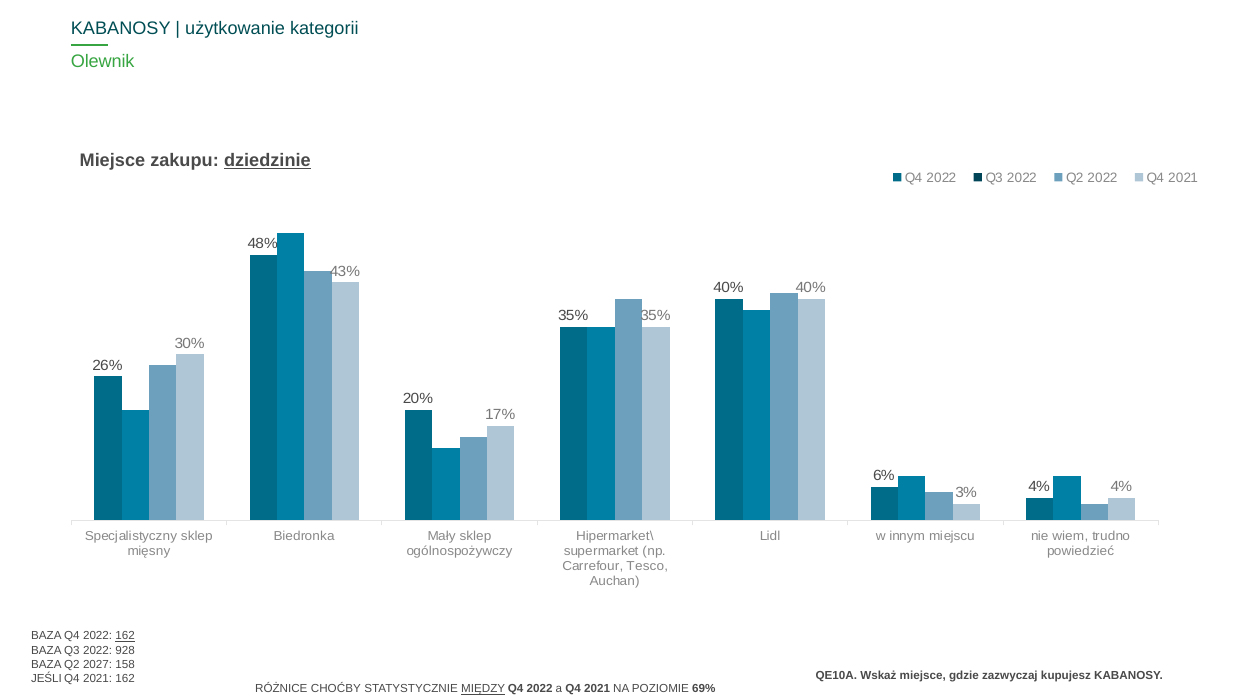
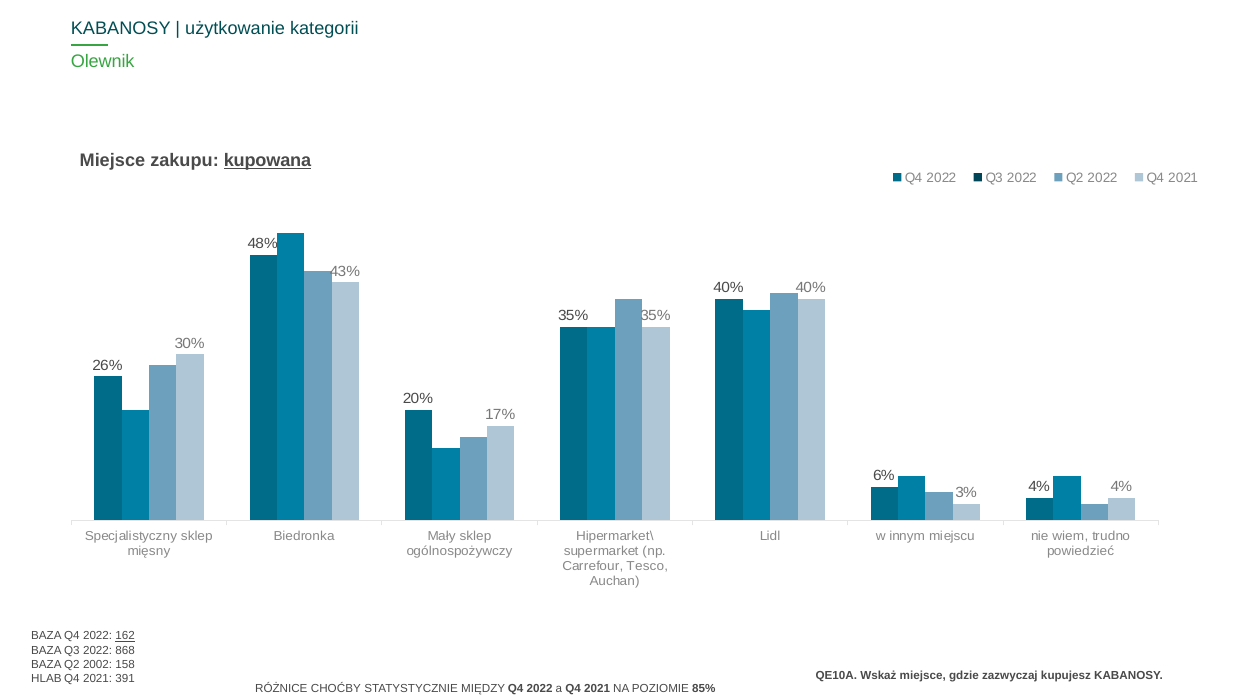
dziedzinie: dziedzinie -> kupowana (267, 161)
928: 928 -> 868 (125, 650)
2027: 2027 -> 2002 (98, 664)
JEŚLI: JEŚLI -> HLAB (46, 678)
2021 162: 162 -> 391 (125, 678)
MIĘDZY underline: present -> none (483, 689)
69%: 69% -> 85% (704, 689)
